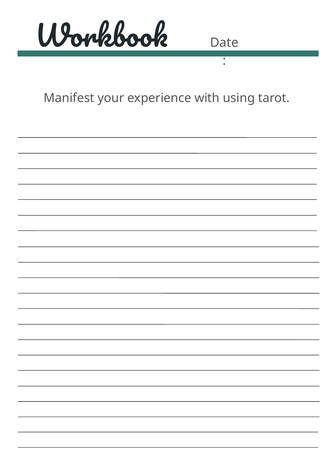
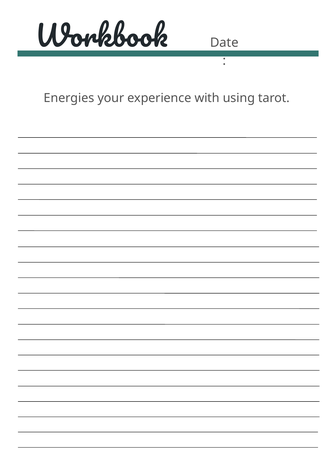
Manifest: Manifest -> Energies (69, 98)
